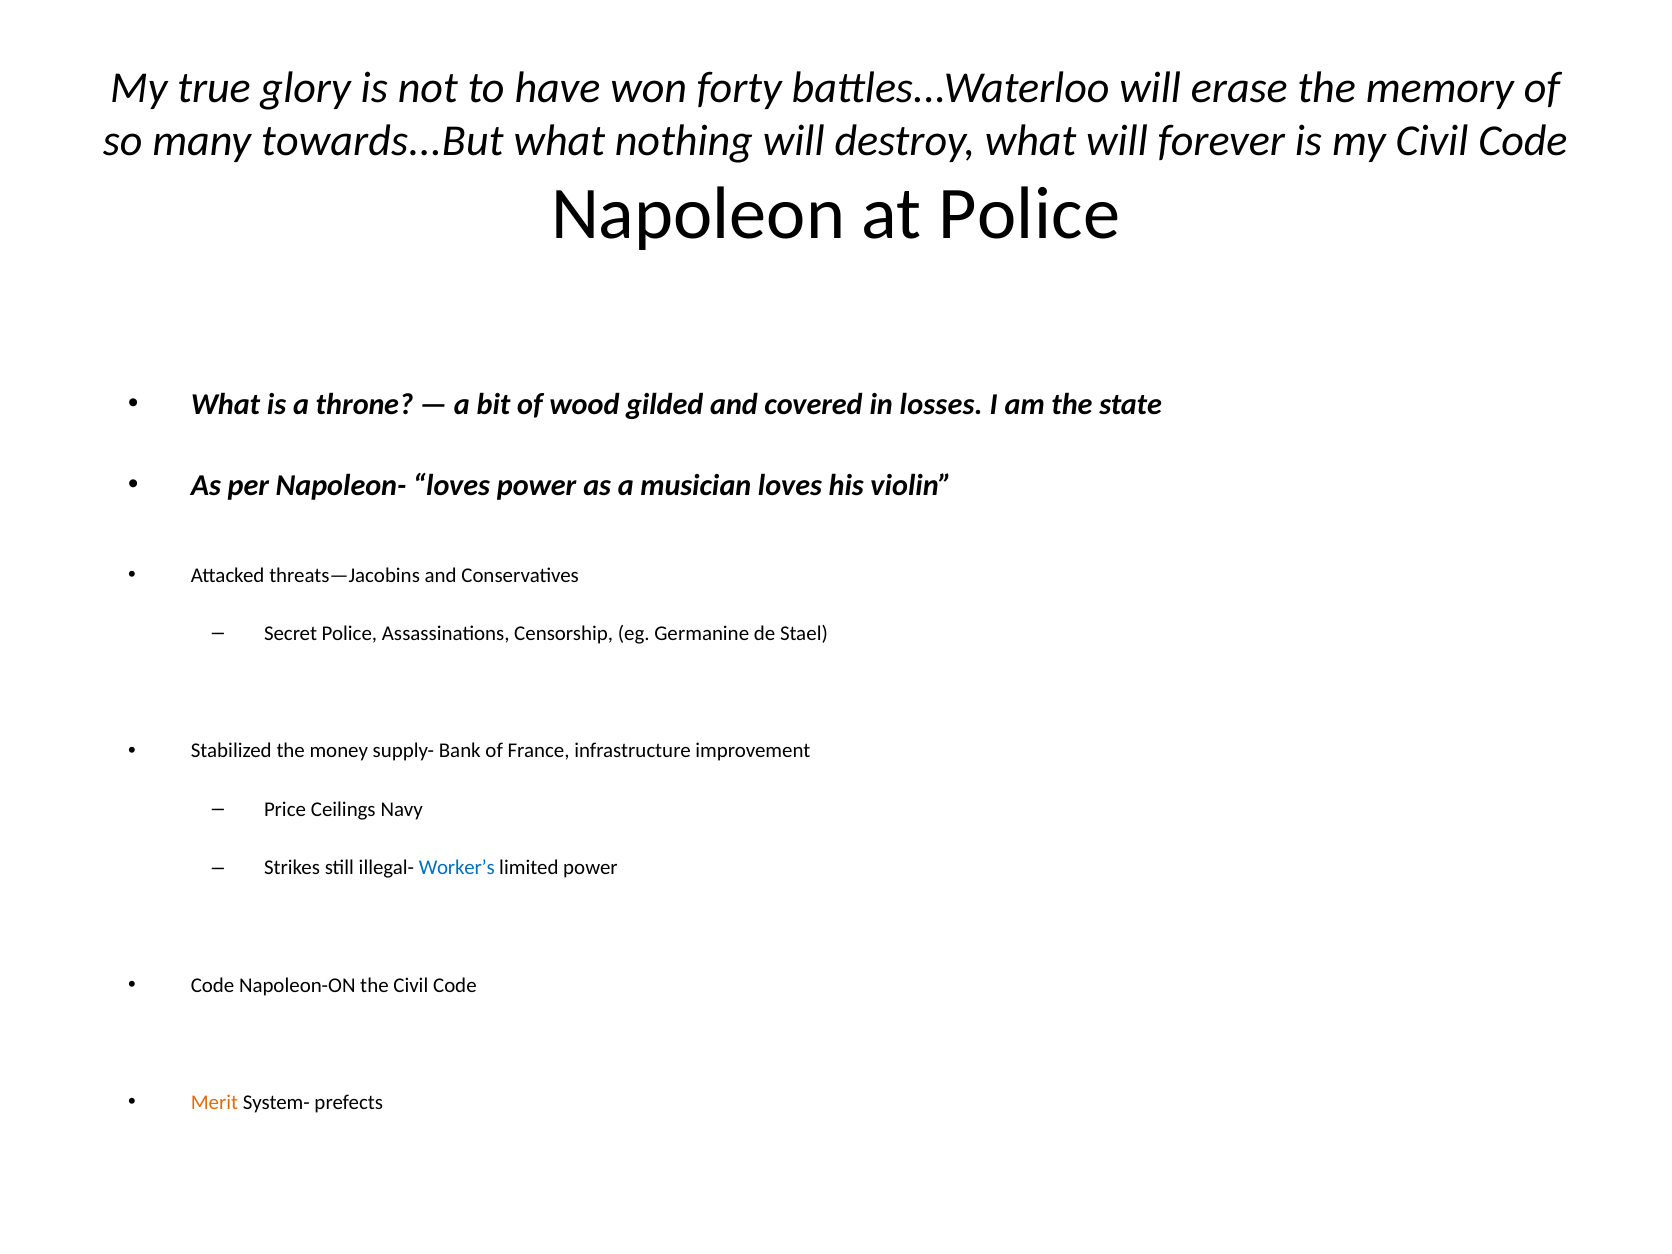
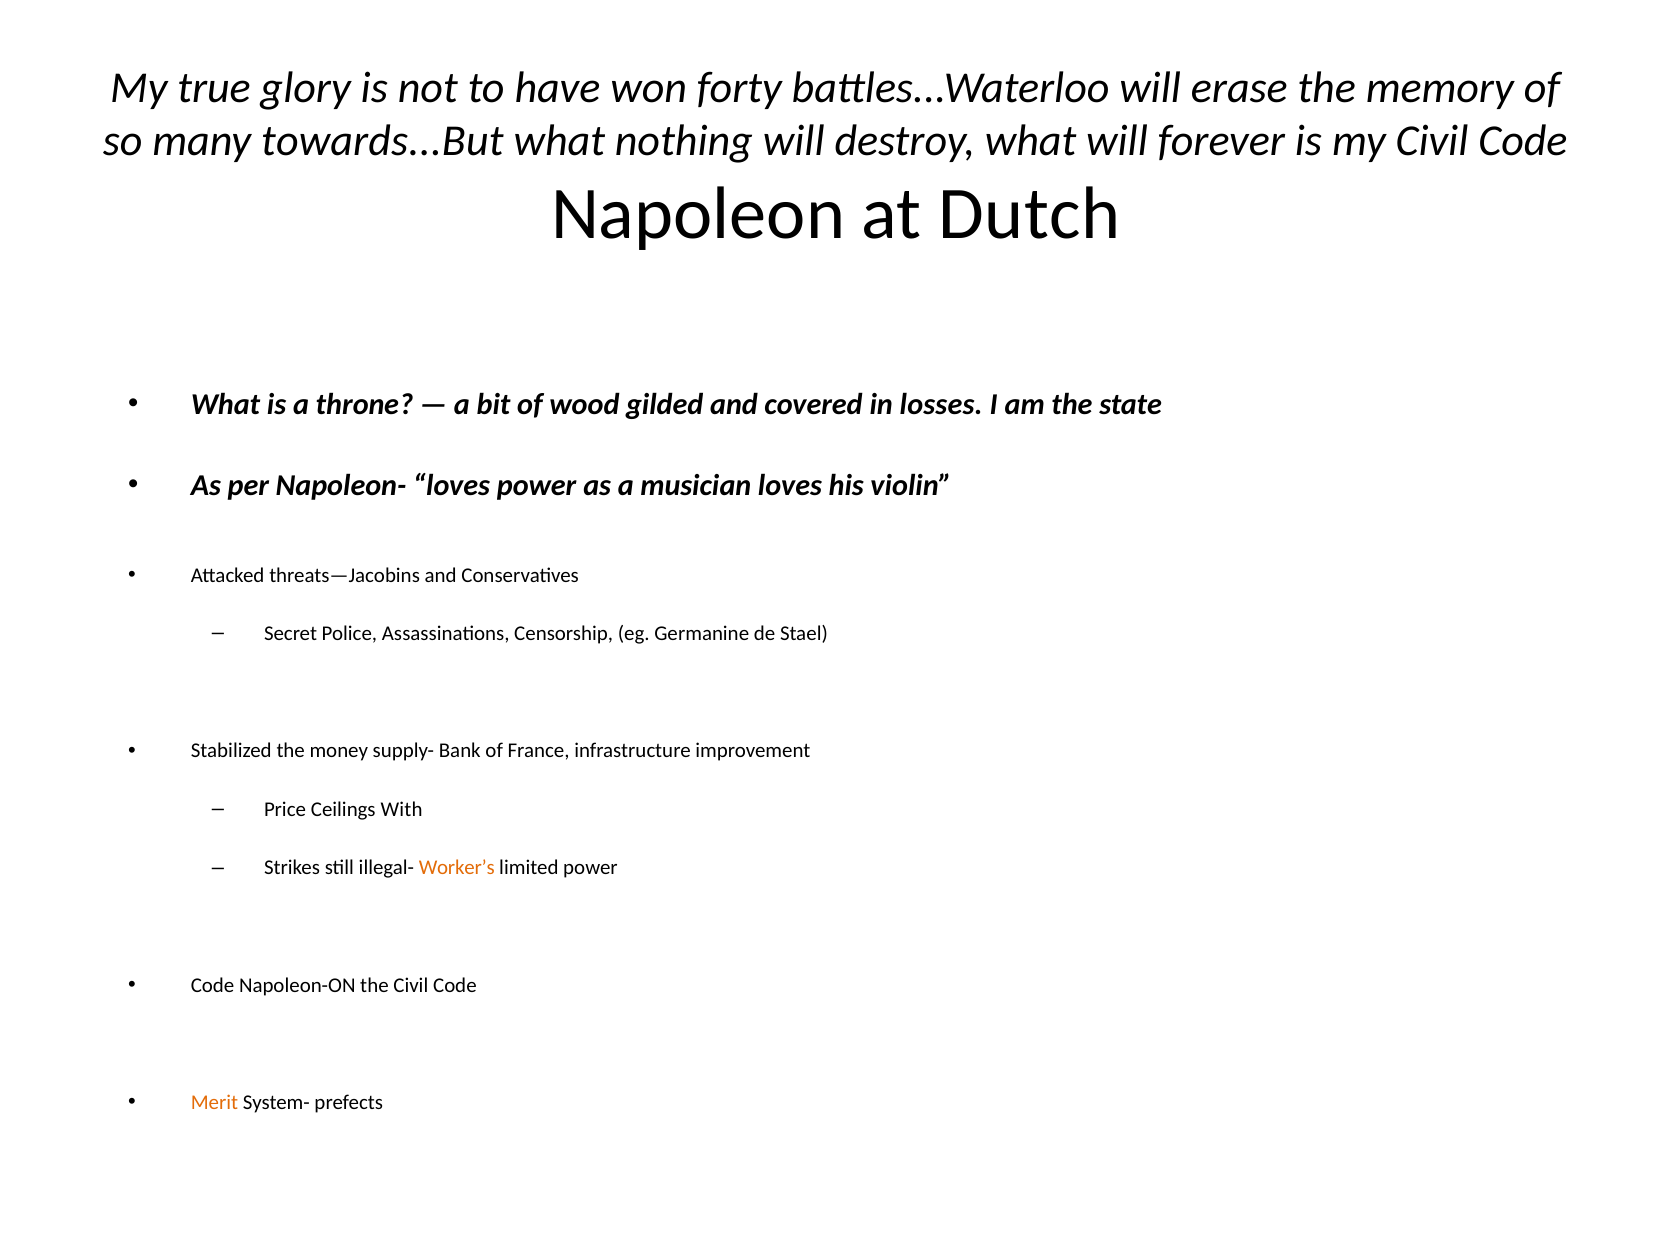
at Police: Police -> Dutch (1029, 214)
Navy: Navy -> With (402, 809)
Worker’s colour: blue -> orange (457, 868)
